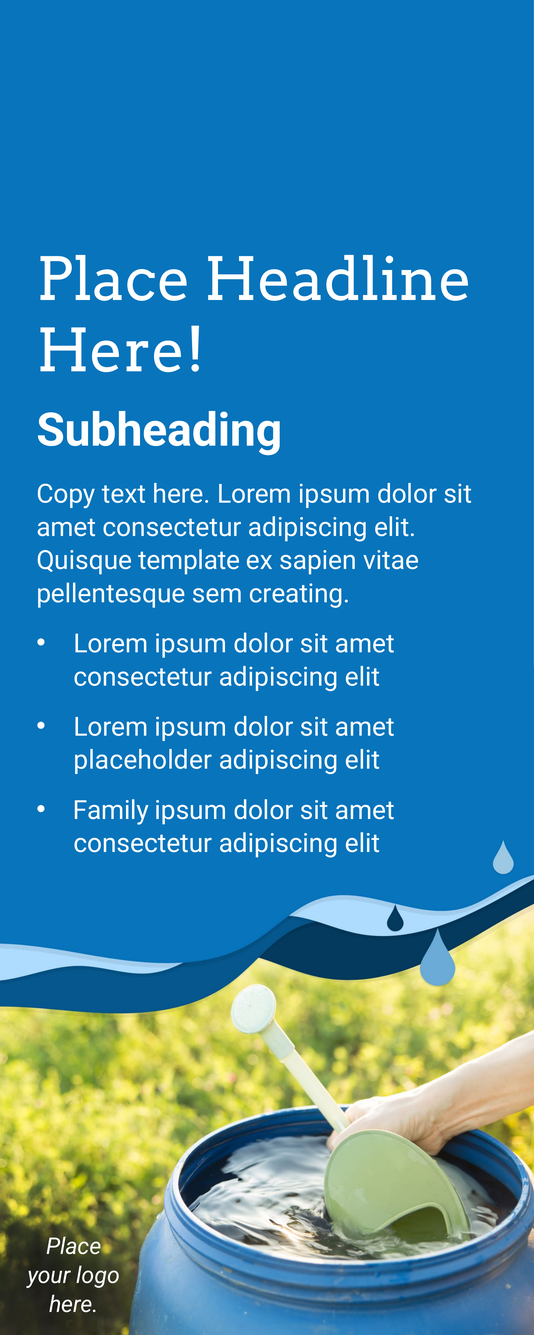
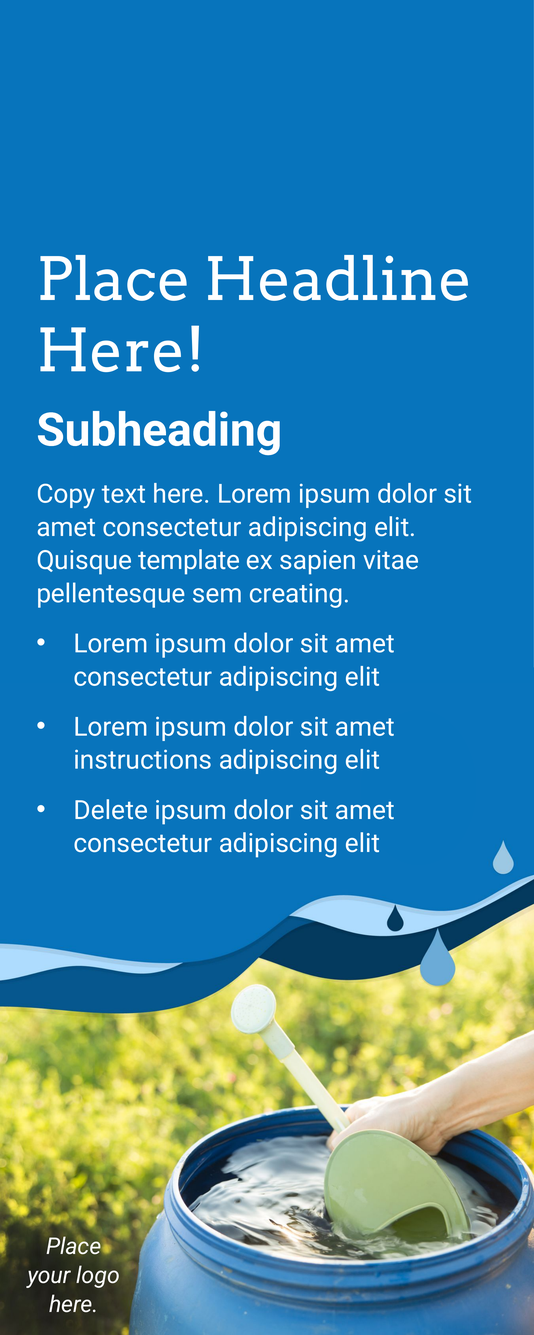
placeholder: placeholder -> instructions (143, 760)
Family: Family -> Delete (111, 810)
